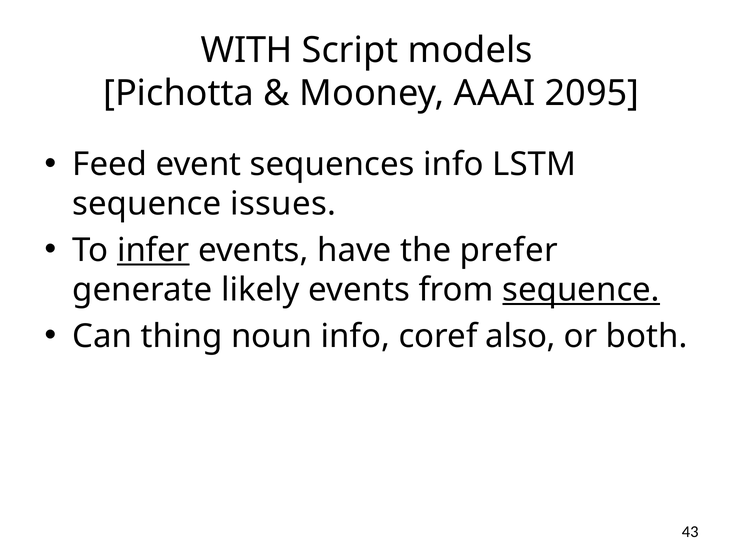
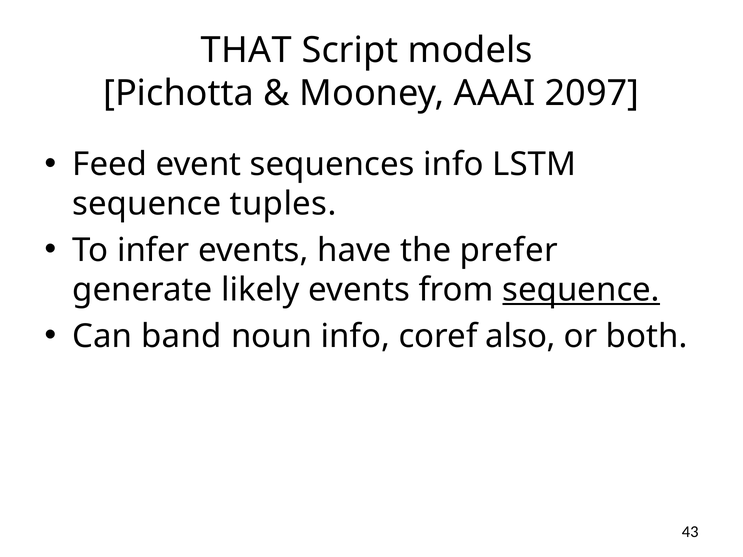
WITH: WITH -> THAT (246, 50)
2095: 2095 -> 2097 (592, 94)
issues: issues -> tuples (283, 204)
infer underline: present -> none (153, 250)
thing: thing -> band (181, 336)
